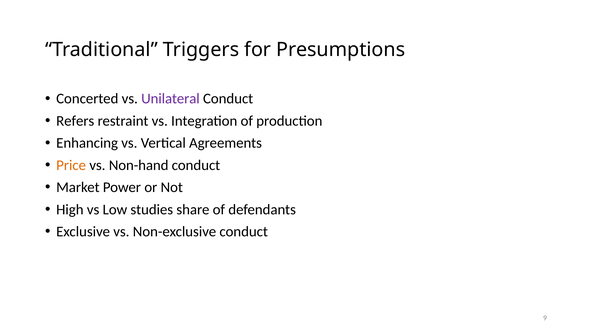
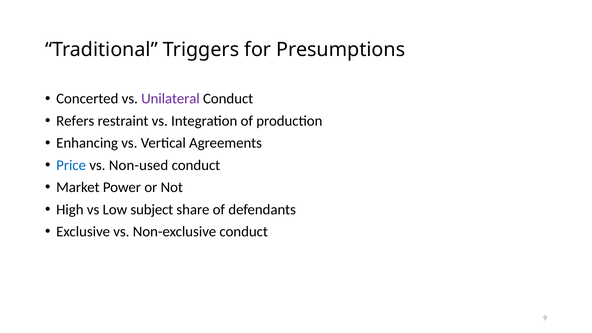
Price colour: orange -> blue (71, 165)
Non-hand: Non-hand -> Non-used (139, 165)
studies: studies -> subject (152, 210)
